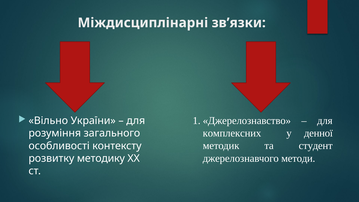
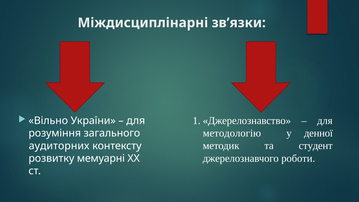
комплексних: комплексних -> методологію (232, 133)
особливості: особливості -> аудиторних (59, 146)
методи: методи -> роботи (298, 158)
методику: методику -> мемуарні (101, 158)
